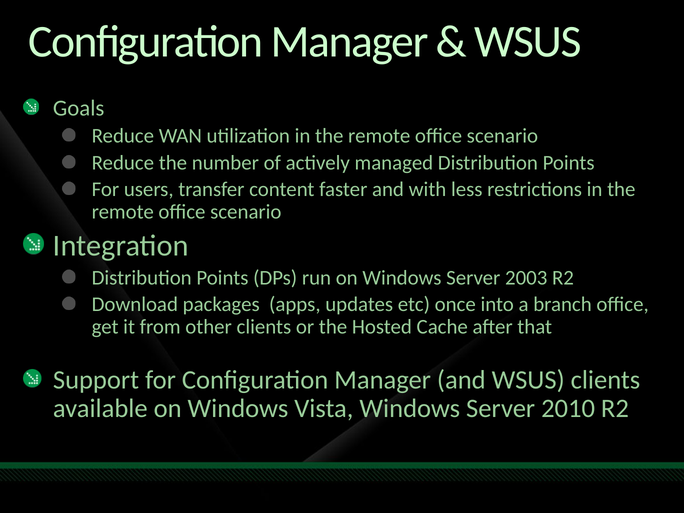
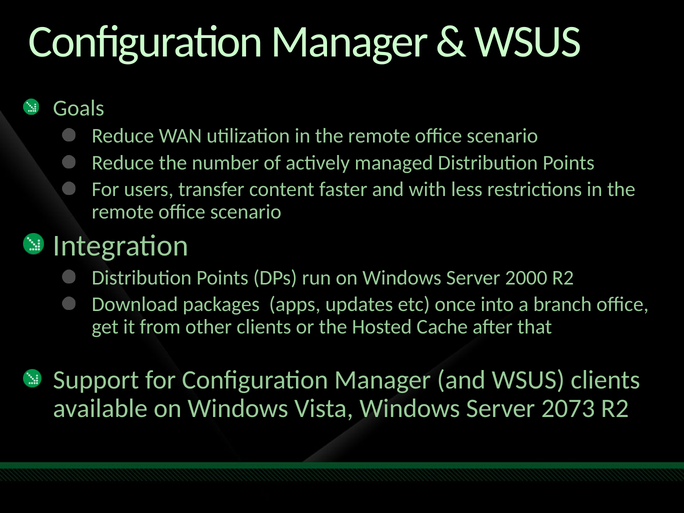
2003: 2003 -> 2000 (526, 278)
2010: 2010 -> 2073 (568, 409)
